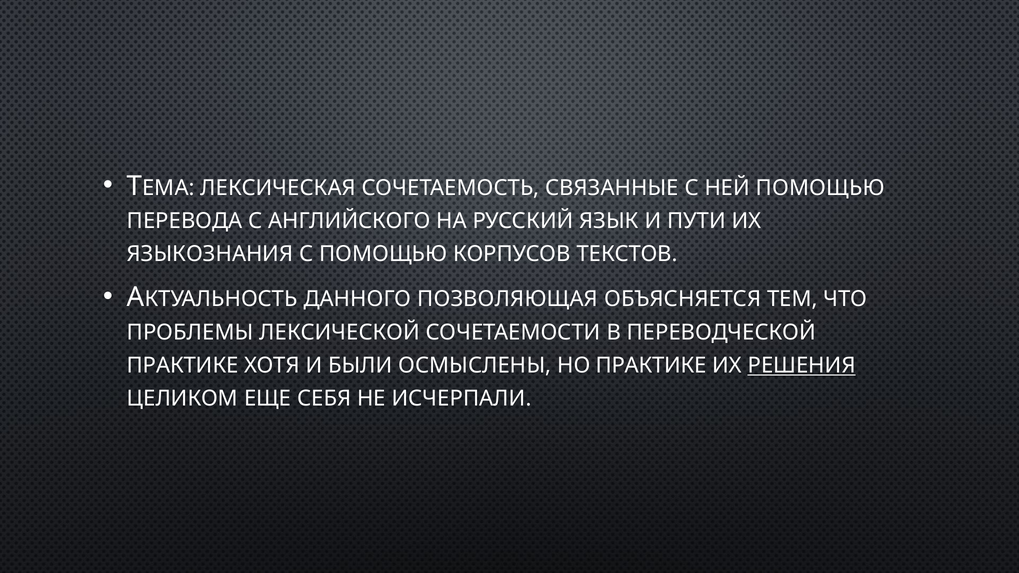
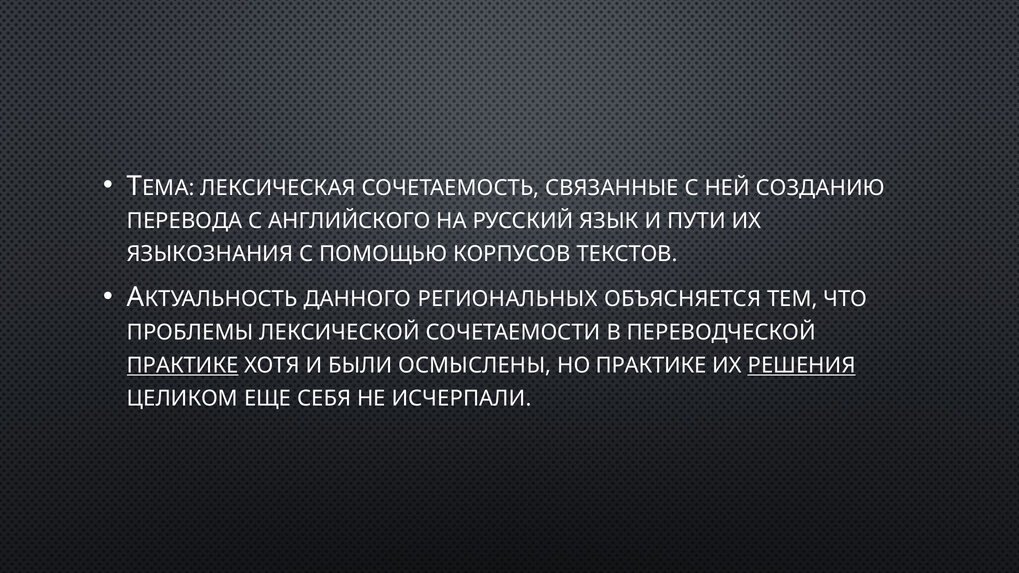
ПОМОЩЬЮ: ПОМОЩЬЮ -> СОЗДАНИЮ (820, 188)
ПОЗВОЛЯЮЩАЯ: ПОЗВОЛЯЮЩАЯ -> РЕГИОНАЛЬНЫХ (508, 299)
ПРАКТИКЕ underline: none -> present (183, 366)
